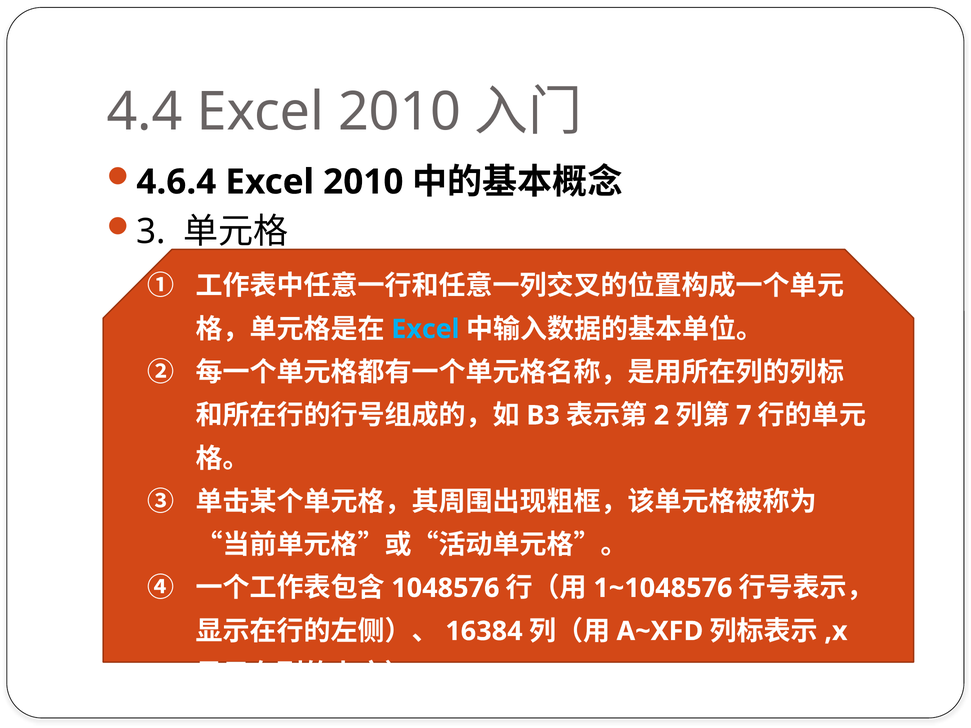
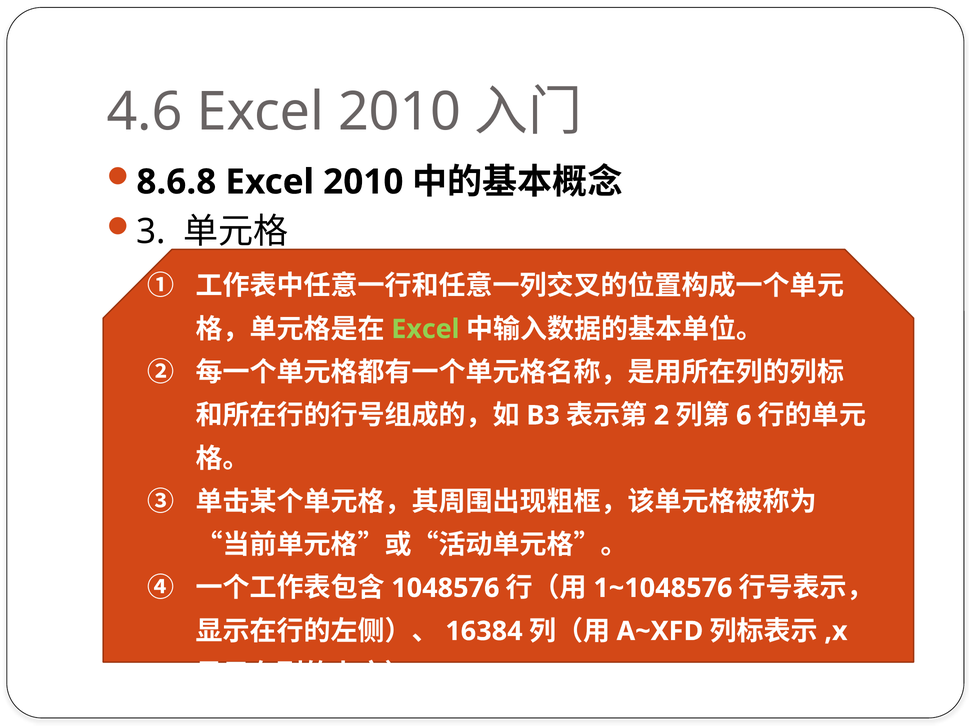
4.4: 4.4 -> 4.6 (145, 112)
4.6.4: 4.6.4 -> 8.6.8 (176, 182)
Excel colour: light blue -> light green (425, 329)
7: 7 -> 6 (744, 416)
